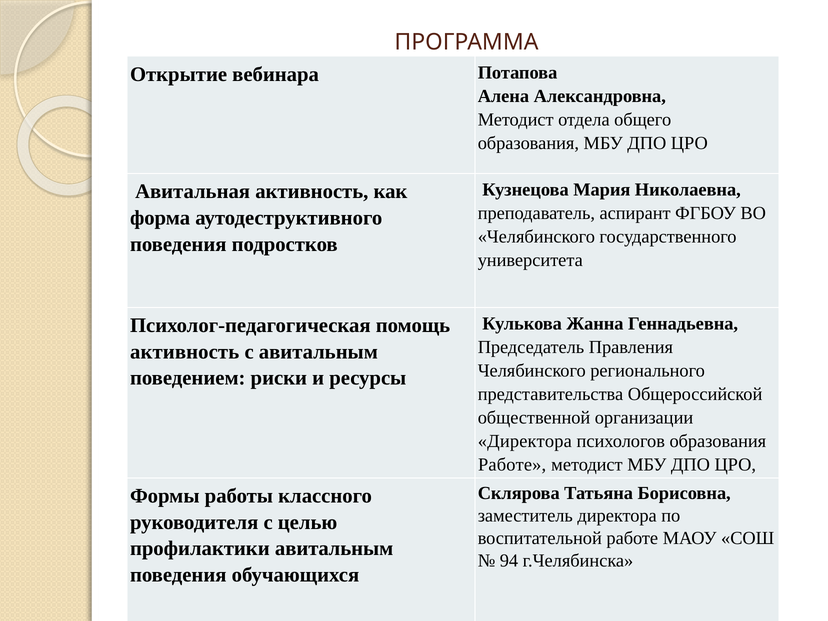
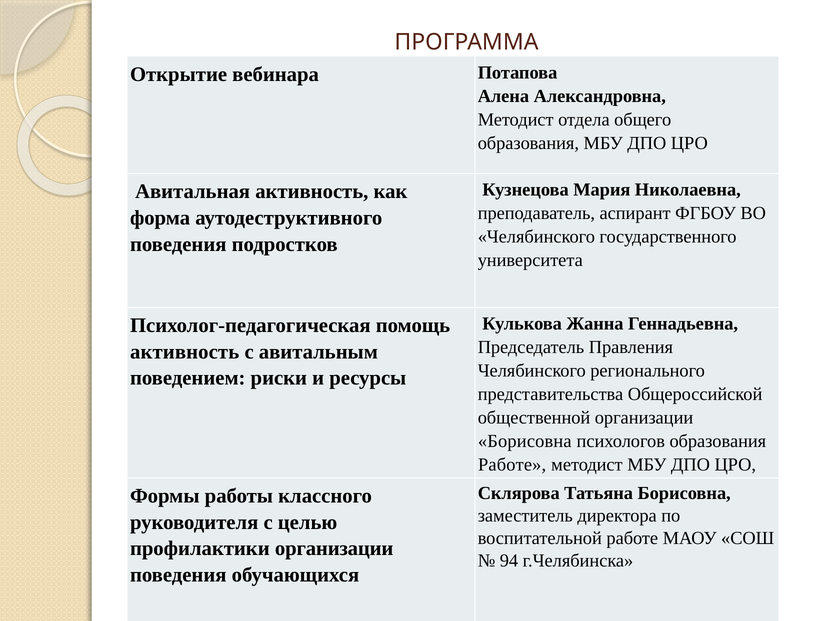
Директора: Директора -> Борисовна (525, 441)
профилактики авитальным: авитальным -> организации (334, 549)
